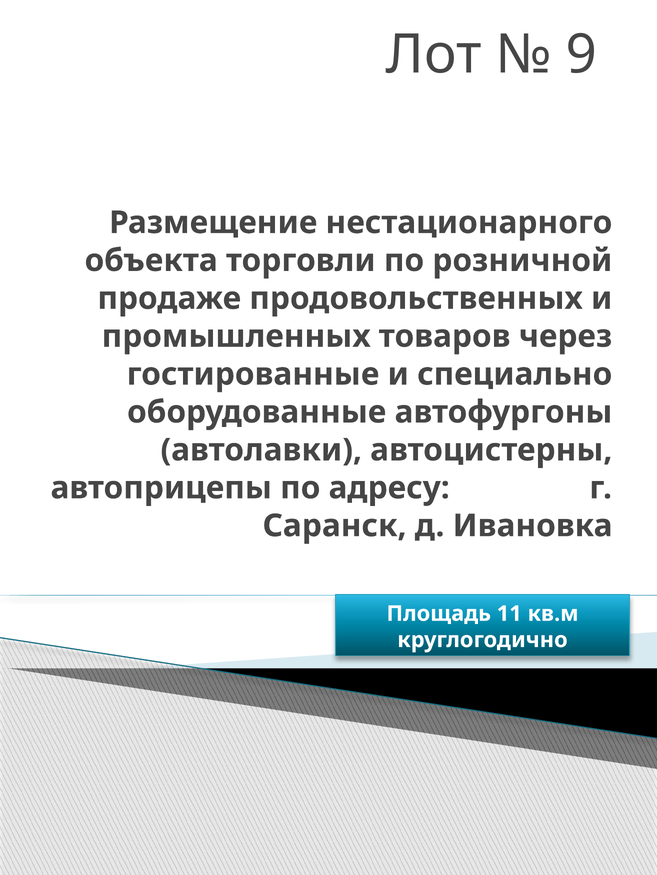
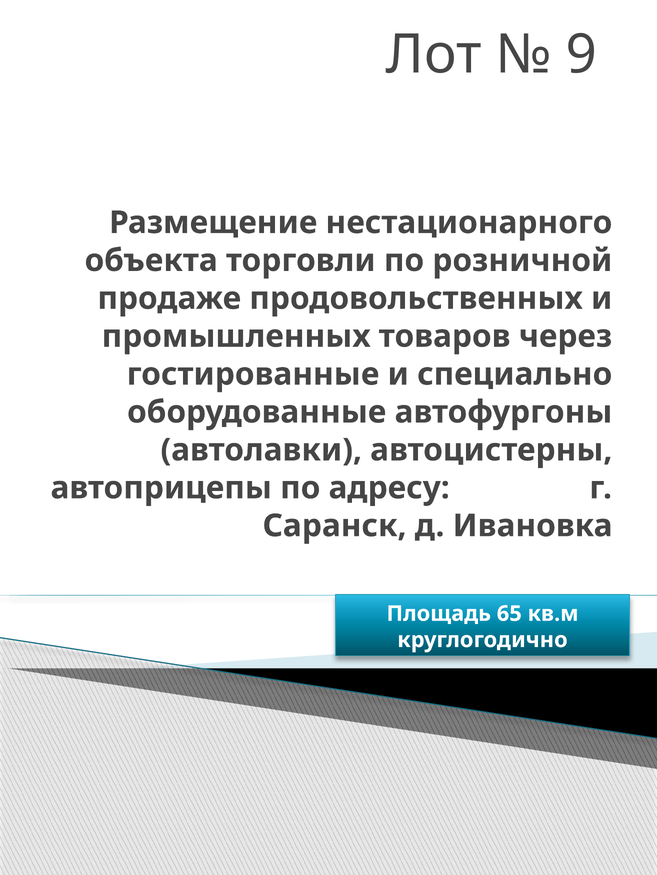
11: 11 -> 65 (509, 614)
